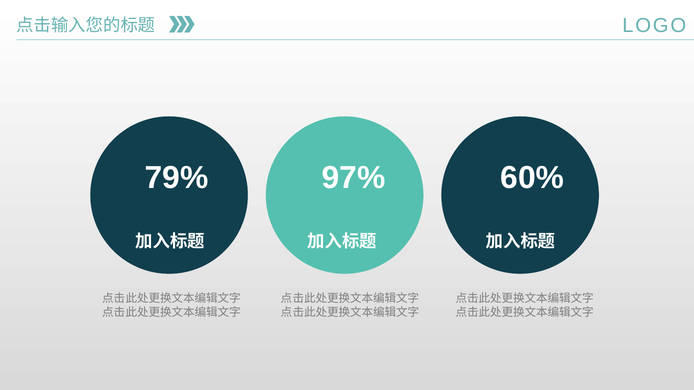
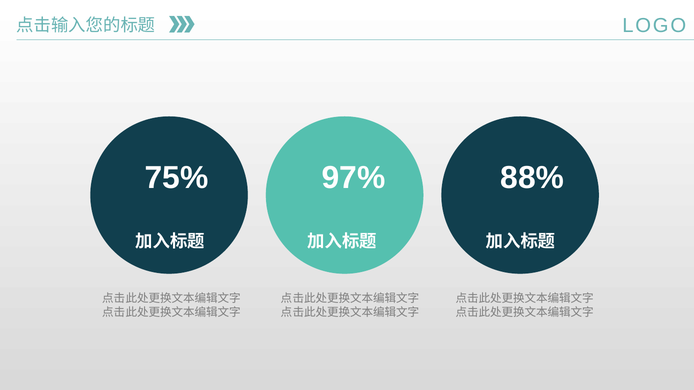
79%: 79% -> 75% (177, 178)
60%: 60% -> 88% (532, 178)
